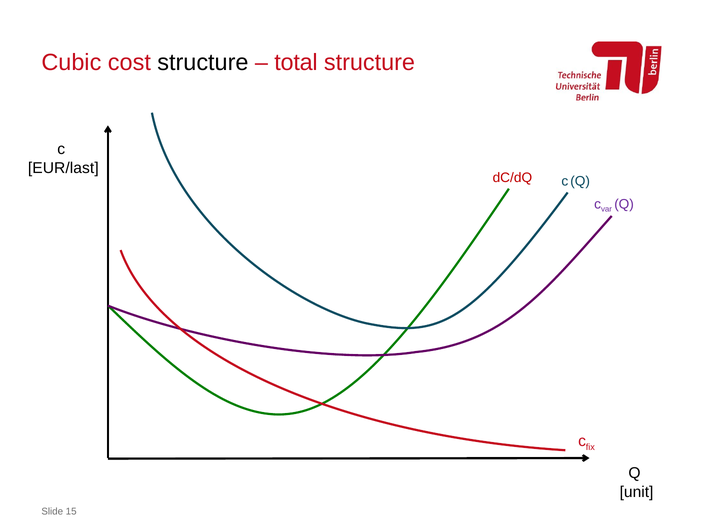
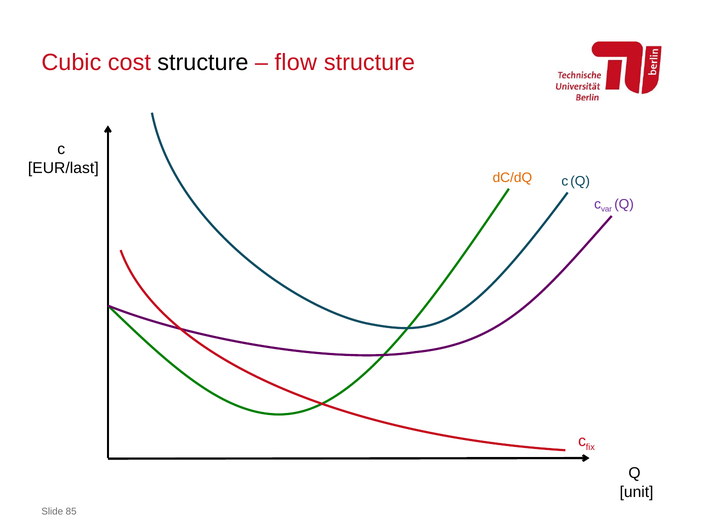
total: total -> flow (296, 63)
dC/dQ colour: red -> orange (512, 177)
15: 15 -> 85 (71, 511)
